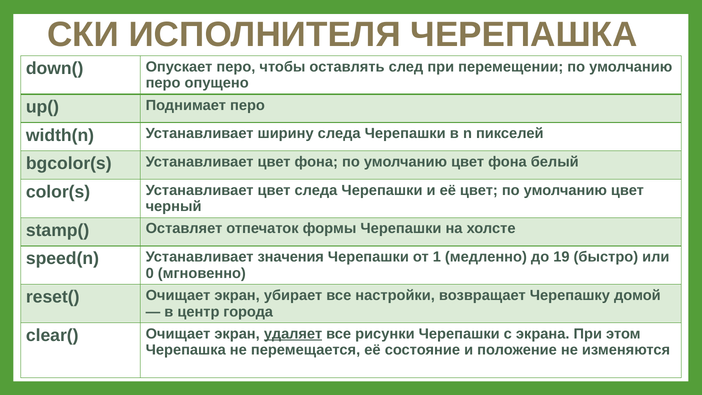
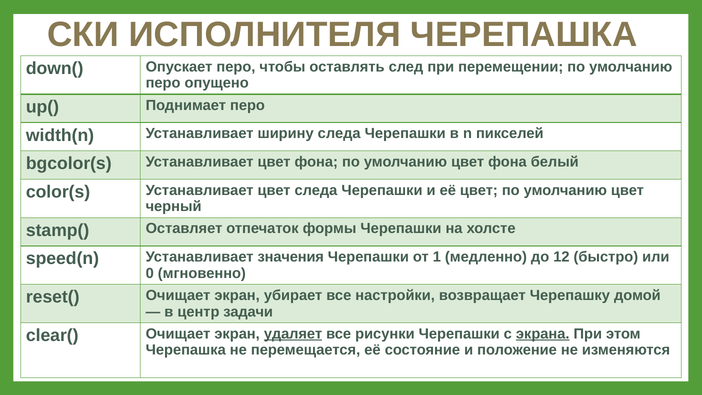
19: 19 -> 12 (561, 257)
города: города -> задачи (248, 312)
экрана underline: none -> present (543, 334)
